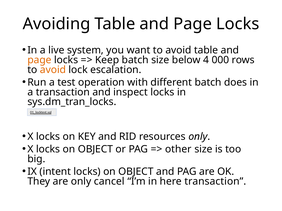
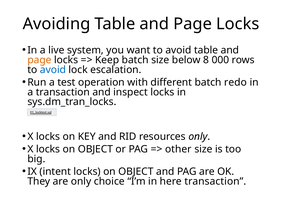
4: 4 -> 8 (206, 60)
avoid colour: orange -> blue (53, 70)
does: does -> redo (236, 83)
cancel: cancel -> choice (109, 182)
